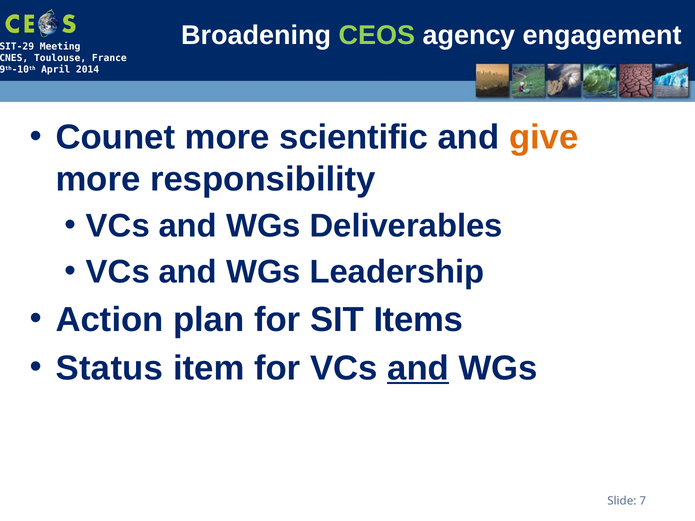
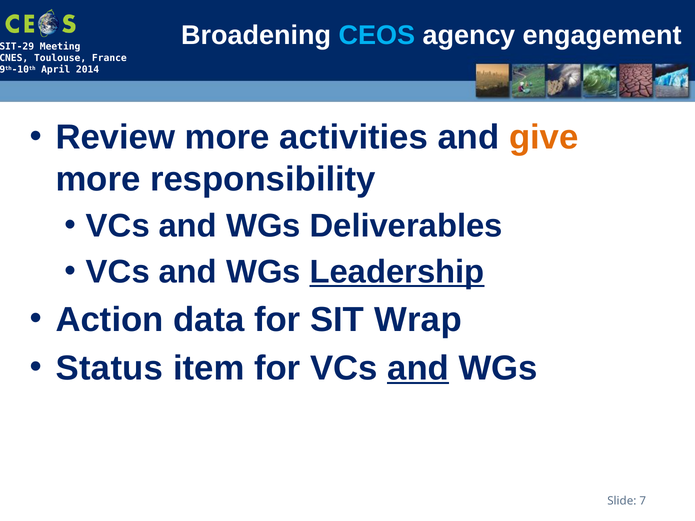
CEOS colour: light green -> light blue (377, 35)
Counet: Counet -> Review (115, 138)
scientific: scientific -> activities (354, 138)
Leadership underline: none -> present (397, 272)
plan: plan -> data (209, 320)
Items: Items -> Wrap (418, 320)
